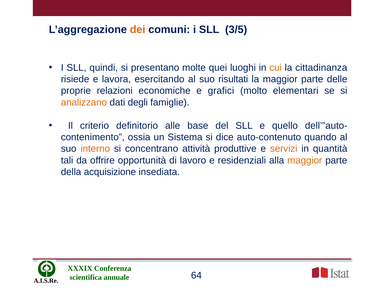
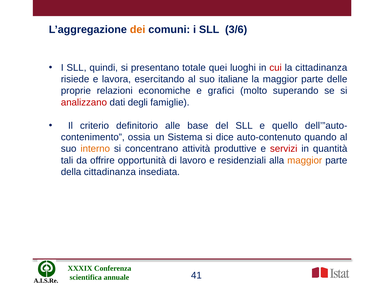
3/5: 3/5 -> 3/6 (236, 30)
molte: molte -> totale (194, 67)
cui colour: orange -> red (276, 67)
risultati: risultati -> italiane (233, 79)
elementari: elementari -> superando (296, 91)
analizzano colour: orange -> red (84, 102)
servizi colour: orange -> red (284, 149)
della acquisizione: acquisizione -> cittadinanza (110, 172)
64: 64 -> 41 (196, 275)
